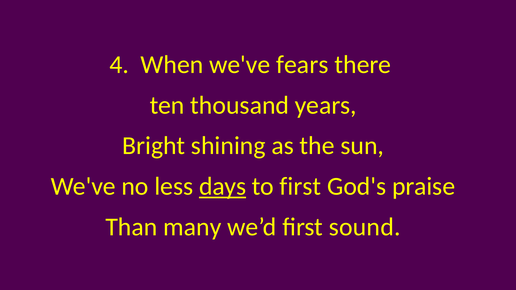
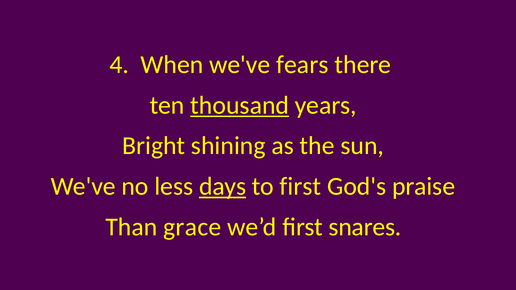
thousand underline: none -> present (240, 105)
many: many -> grace (192, 227)
sound: sound -> snares (365, 227)
